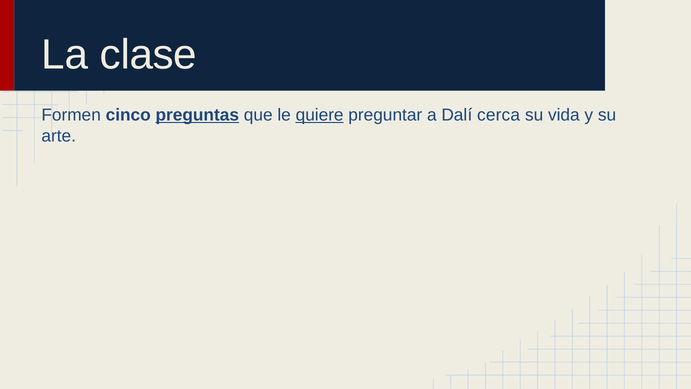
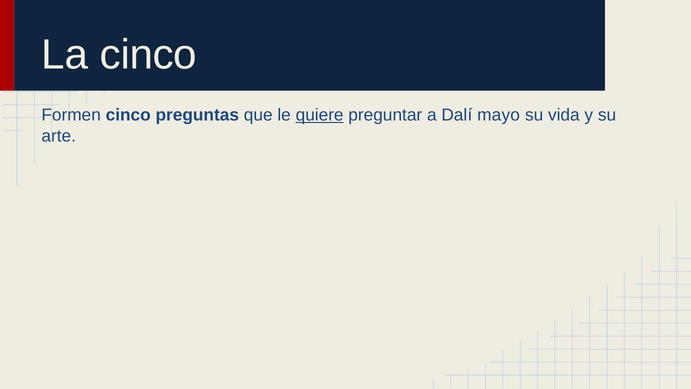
La clase: clase -> cinco (148, 55)
preguntas underline: present -> none (197, 115)
cerca: cerca -> mayo (499, 115)
